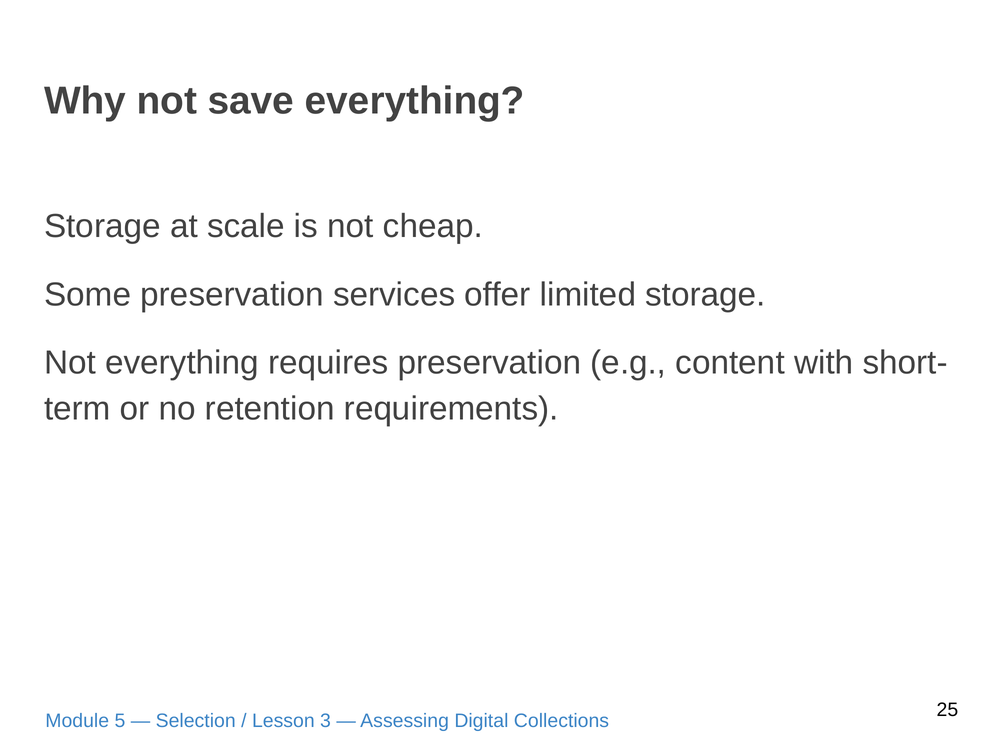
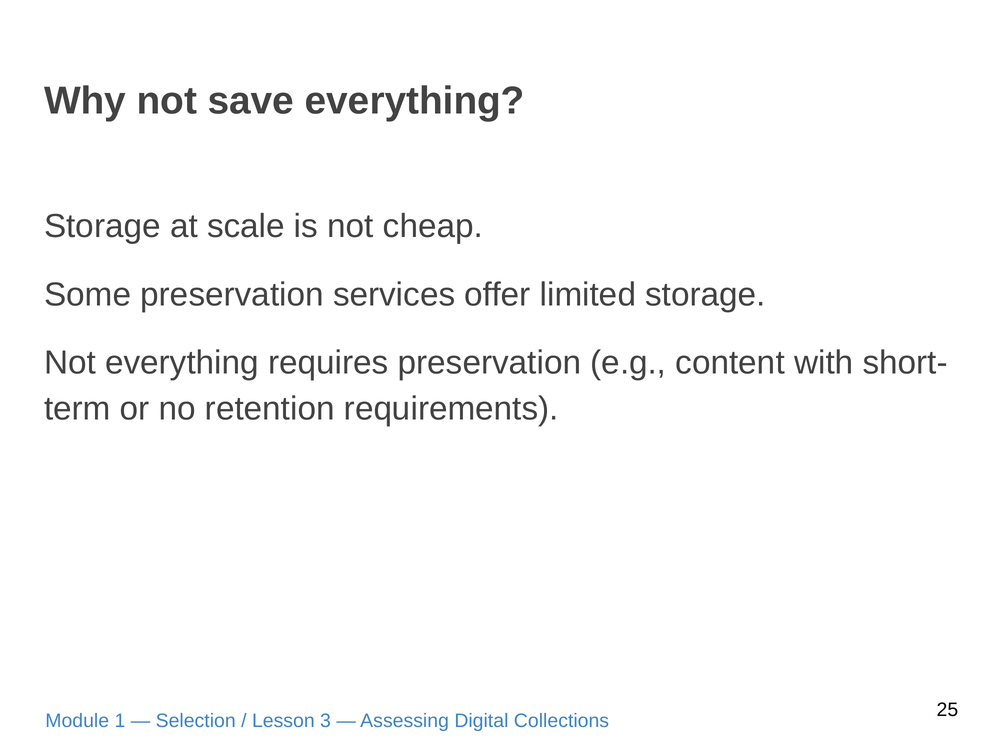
5: 5 -> 1 (120, 721)
